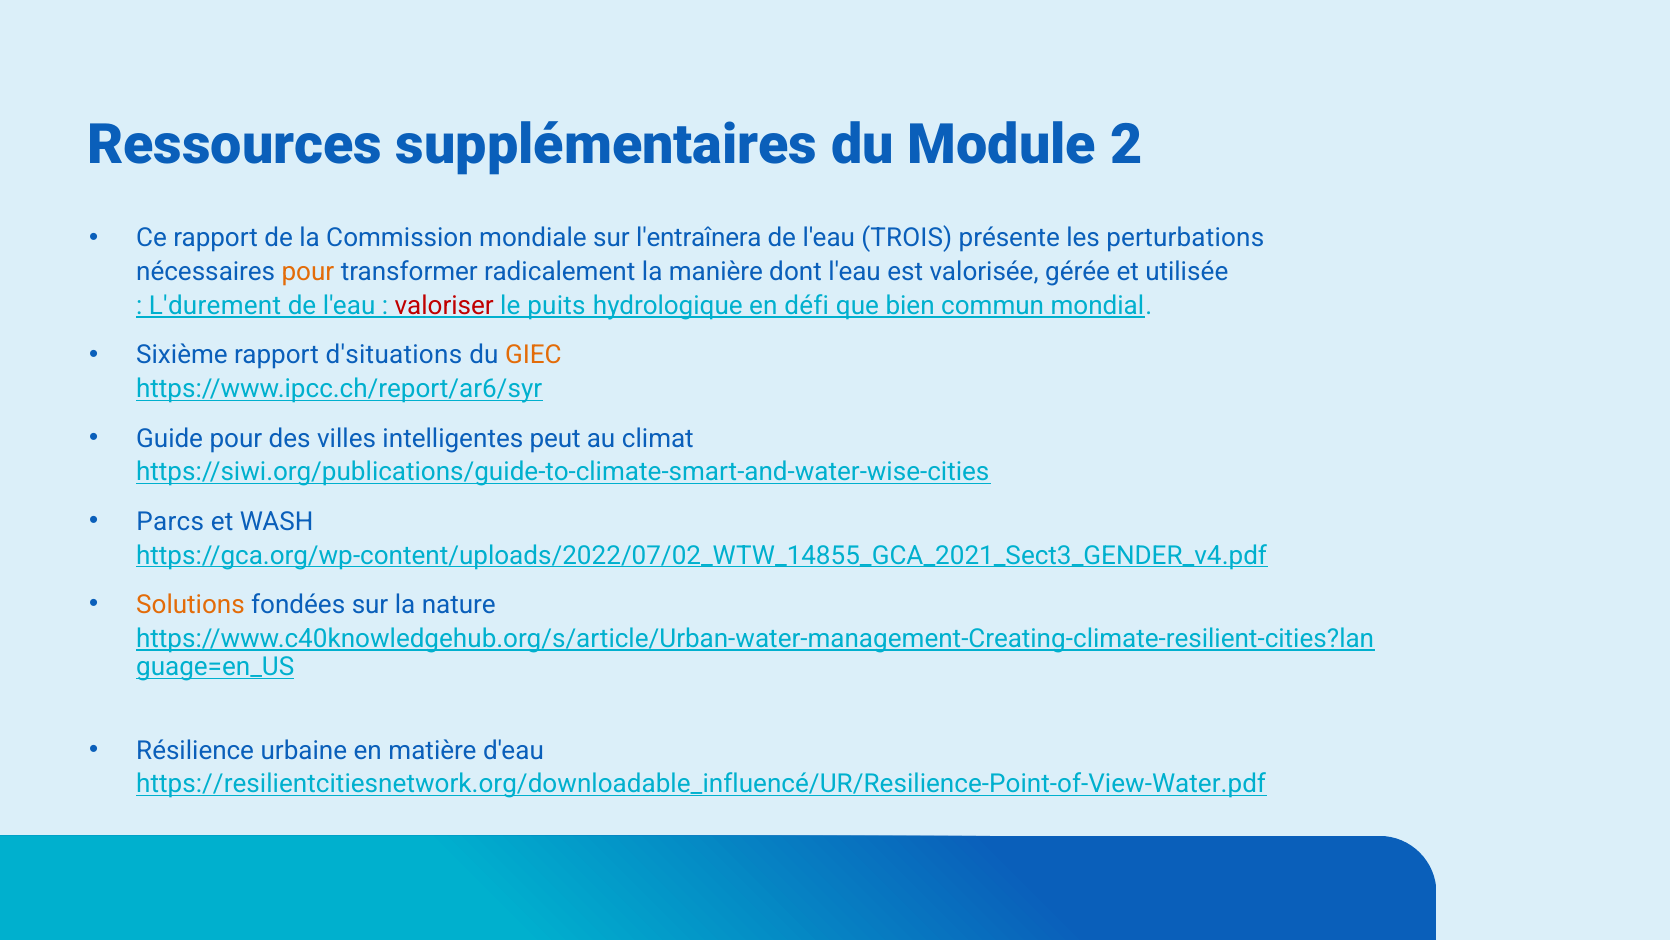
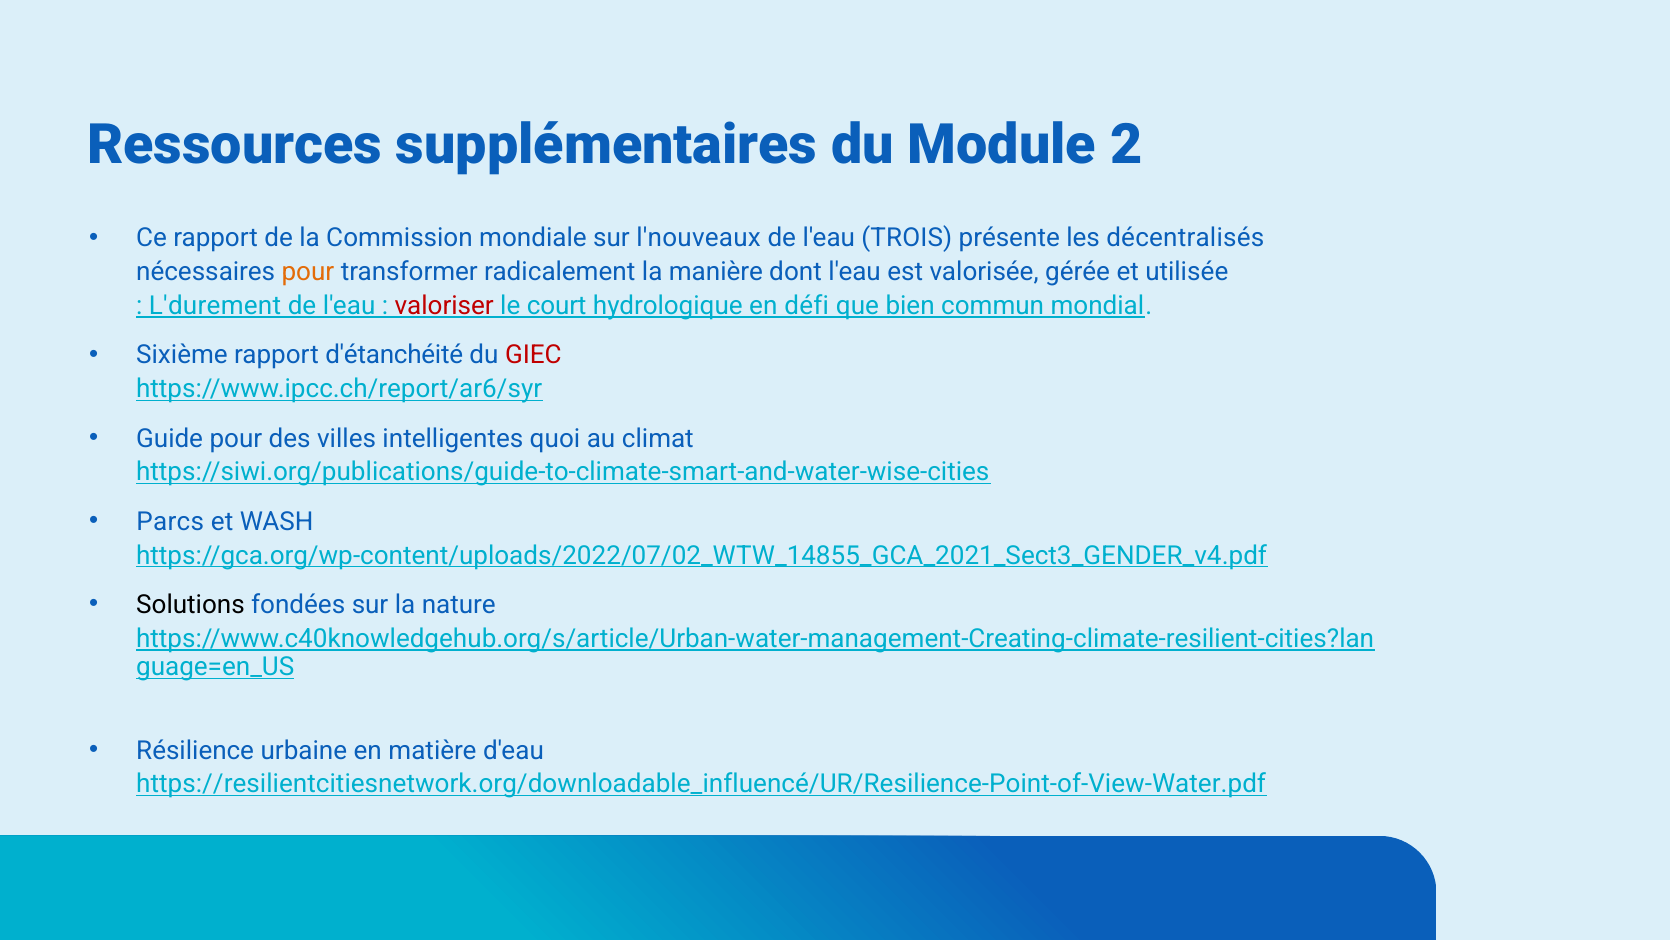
l'entraînera: l'entraînera -> l'nouveaux (699, 238)
perturbations: perturbations -> décentralisés (1185, 238)
puits: puits -> court (557, 306)
d'situations: d'situations -> d'étanchéité (394, 355)
GIEC colour: orange -> red (533, 355)
peut: peut -> quoi (555, 438)
Solutions colour: orange -> black (190, 605)
